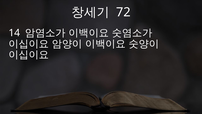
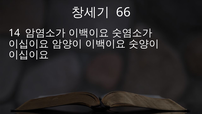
72: 72 -> 66 (123, 12)
